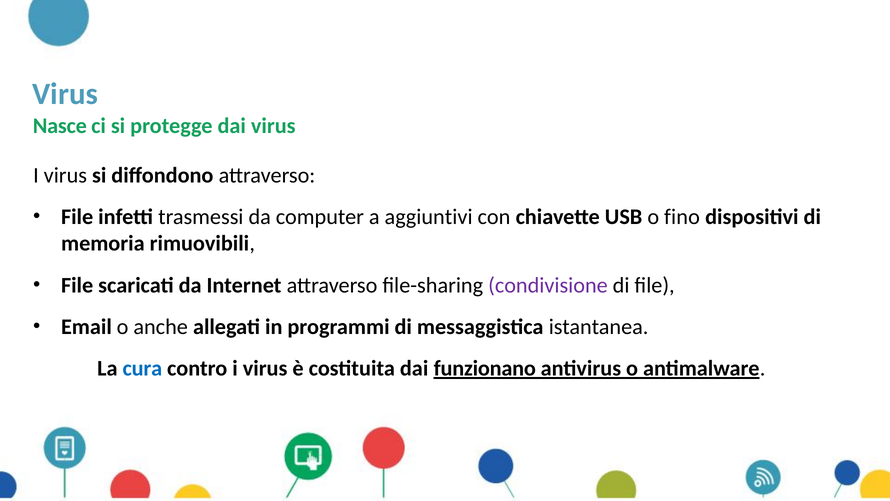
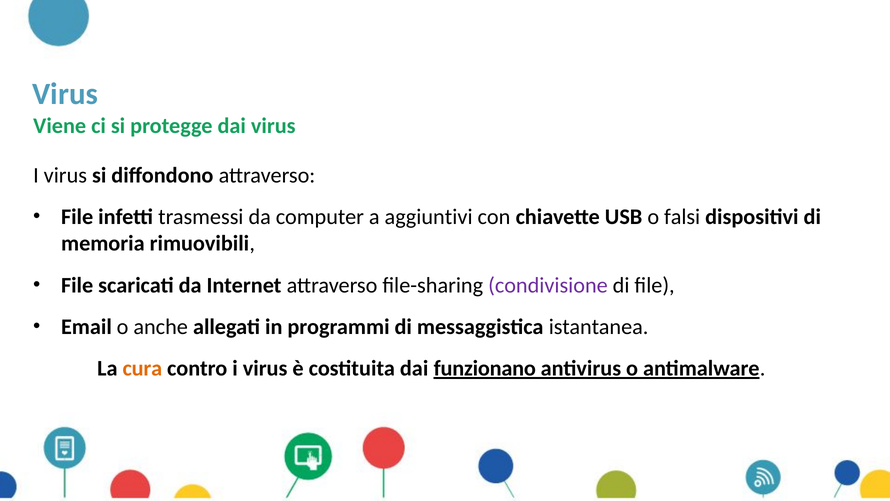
Nasce: Nasce -> Viene (60, 126)
fino: fino -> falsi (682, 217)
cura colour: blue -> orange (142, 368)
